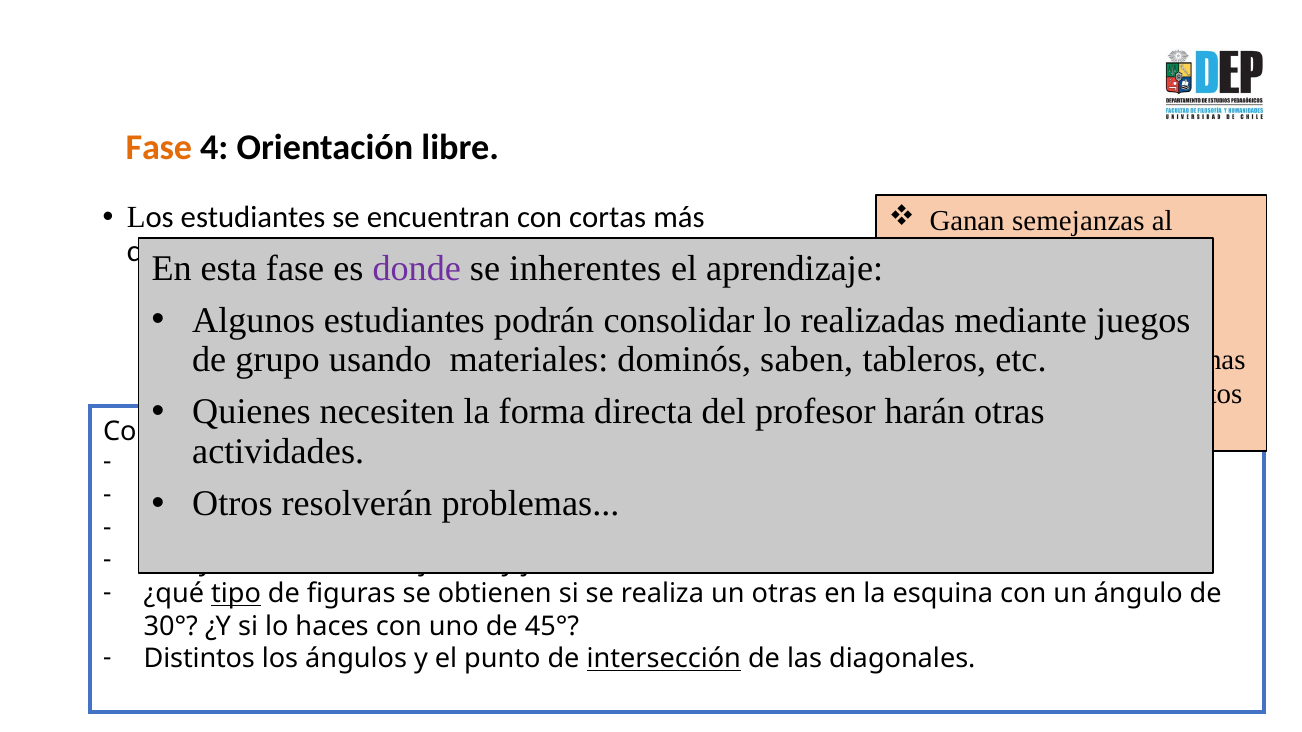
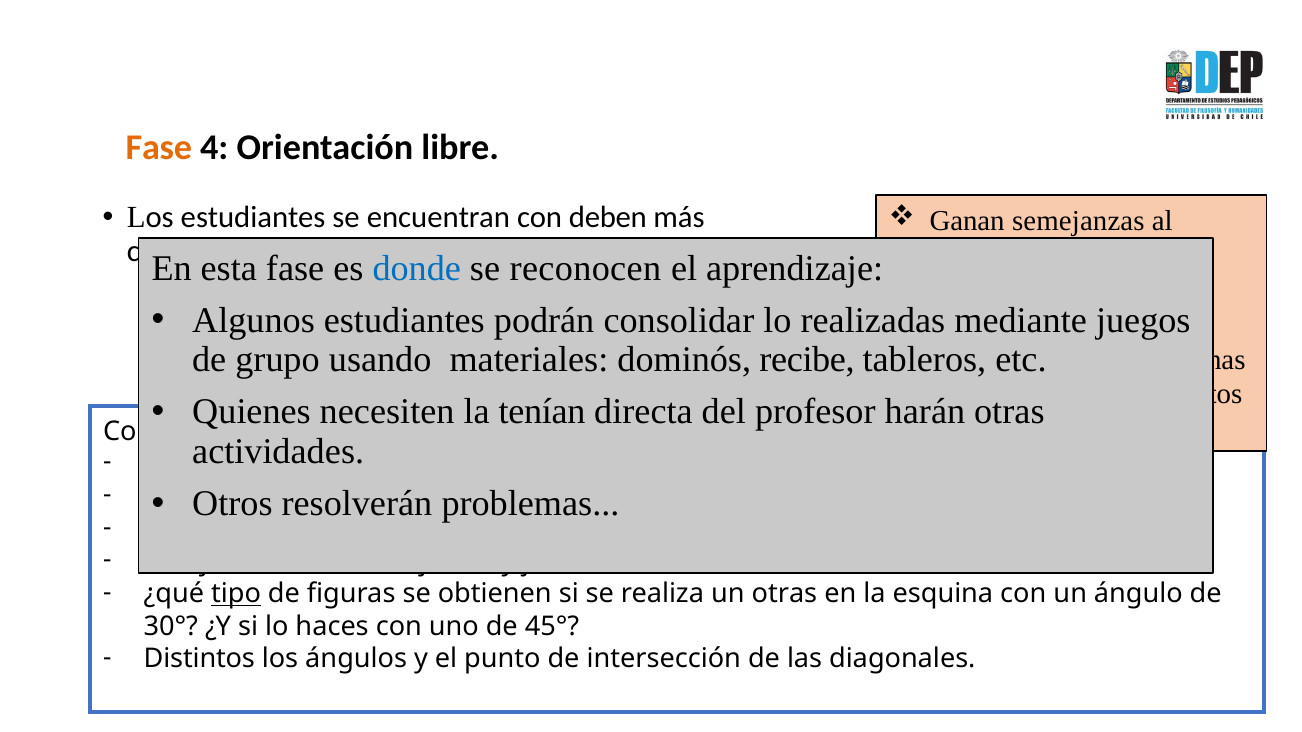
con cortas: cortas -> deben (608, 218)
donde colour: purple -> blue (417, 268)
inherentes: inherentes -> reconocen (585, 268)
saben: saben -> recibe (807, 360)
forma: forma -> tenían (542, 412)
intersección underline: present -> none (664, 659)
